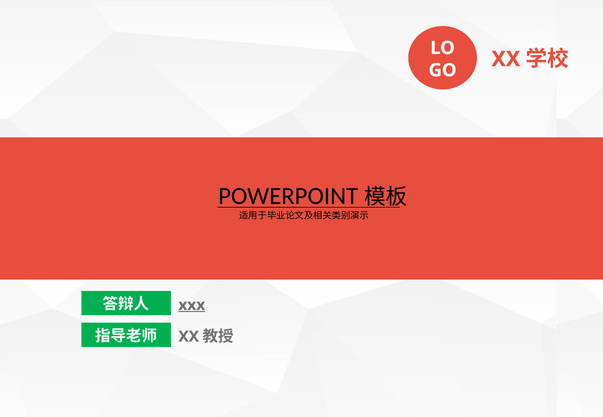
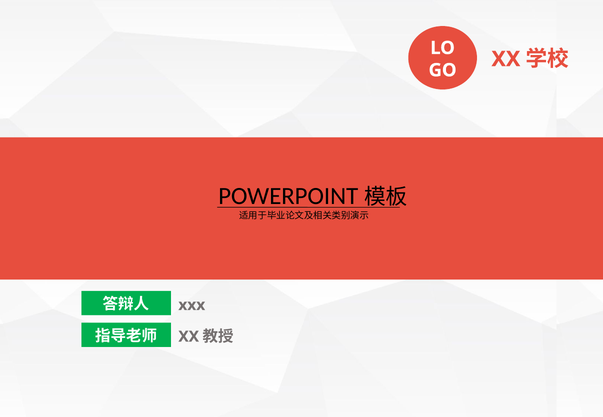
xxx underline: present -> none (192, 305)
